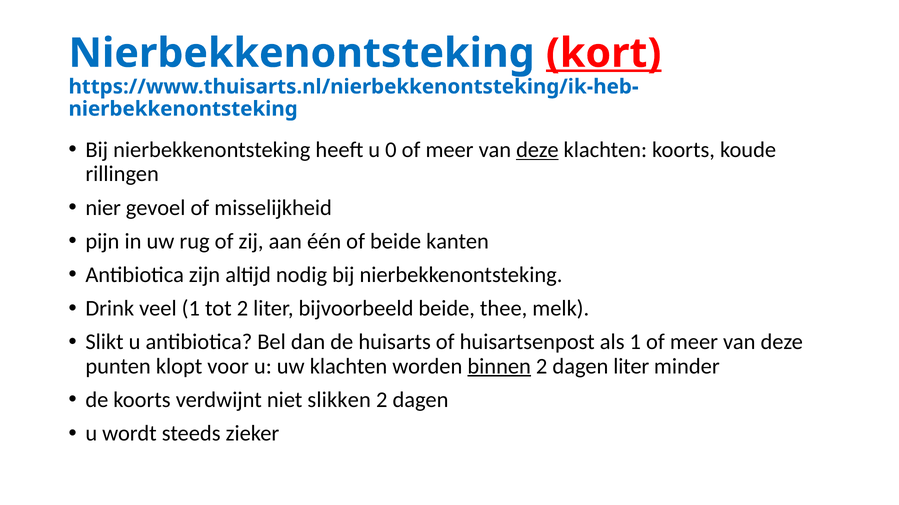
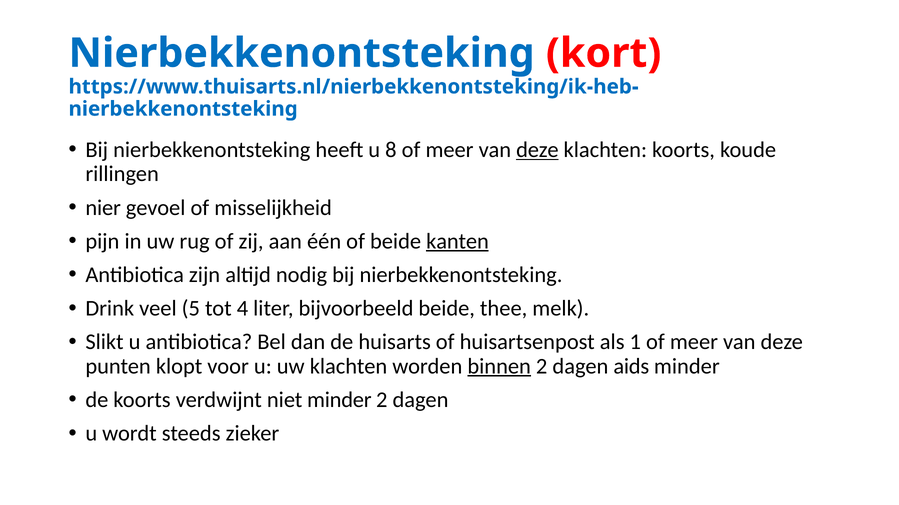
kort underline: present -> none (604, 53)
0: 0 -> 8 (391, 150)
kanten underline: none -> present (458, 242)
veel 1: 1 -> 5 (191, 309)
tot 2: 2 -> 4 (242, 309)
dagen liter: liter -> aids (631, 367)
niet slikken: slikken -> minder (339, 400)
